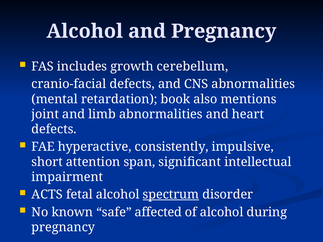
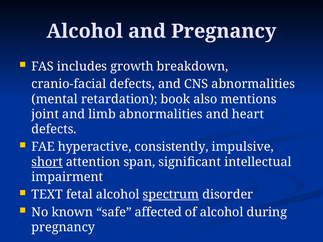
cerebellum: cerebellum -> breakdown (193, 67)
short underline: none -> present (47, 162)
ACTS: ACTS -> TEXT (47, 195)
